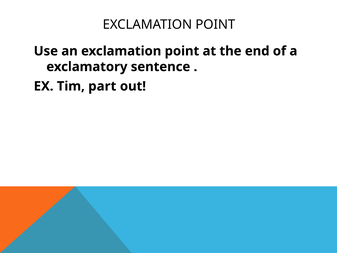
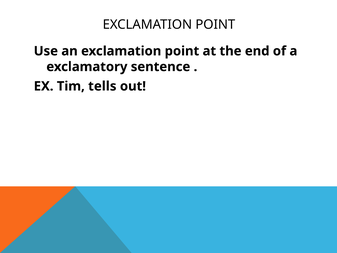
part: part -> tells (102, 86)
